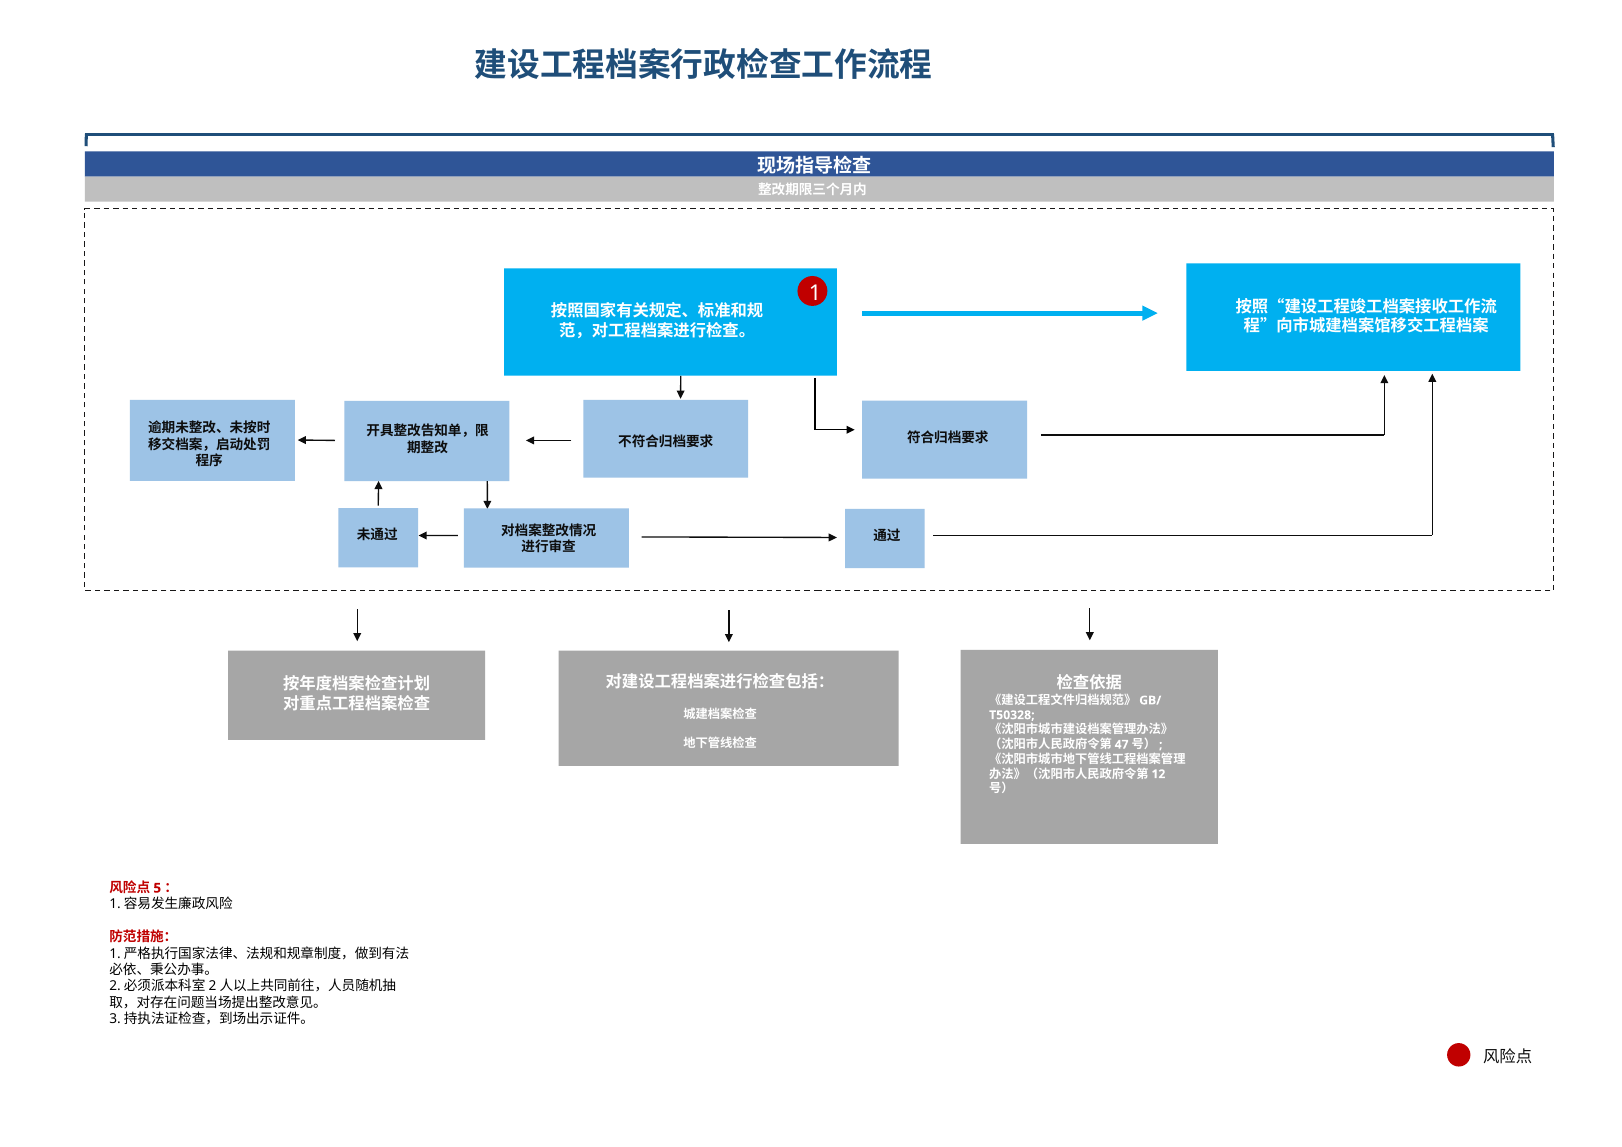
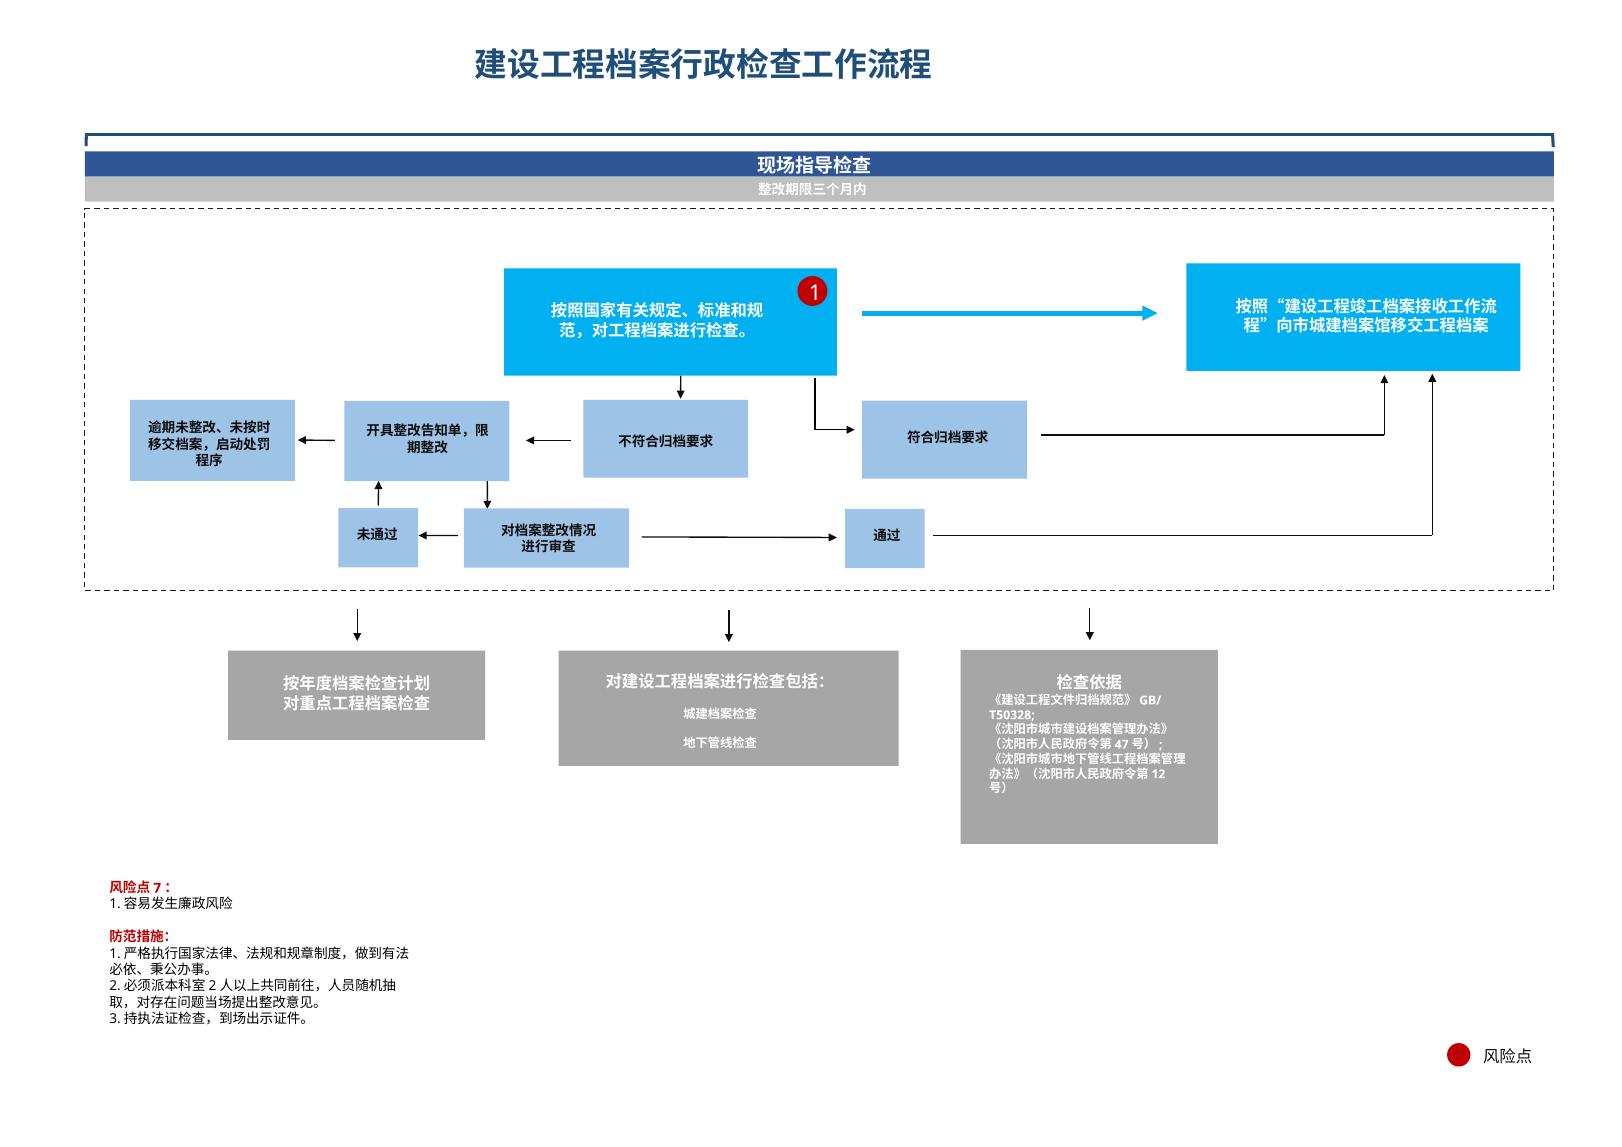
5: 5 -> 7 (157, 888)
